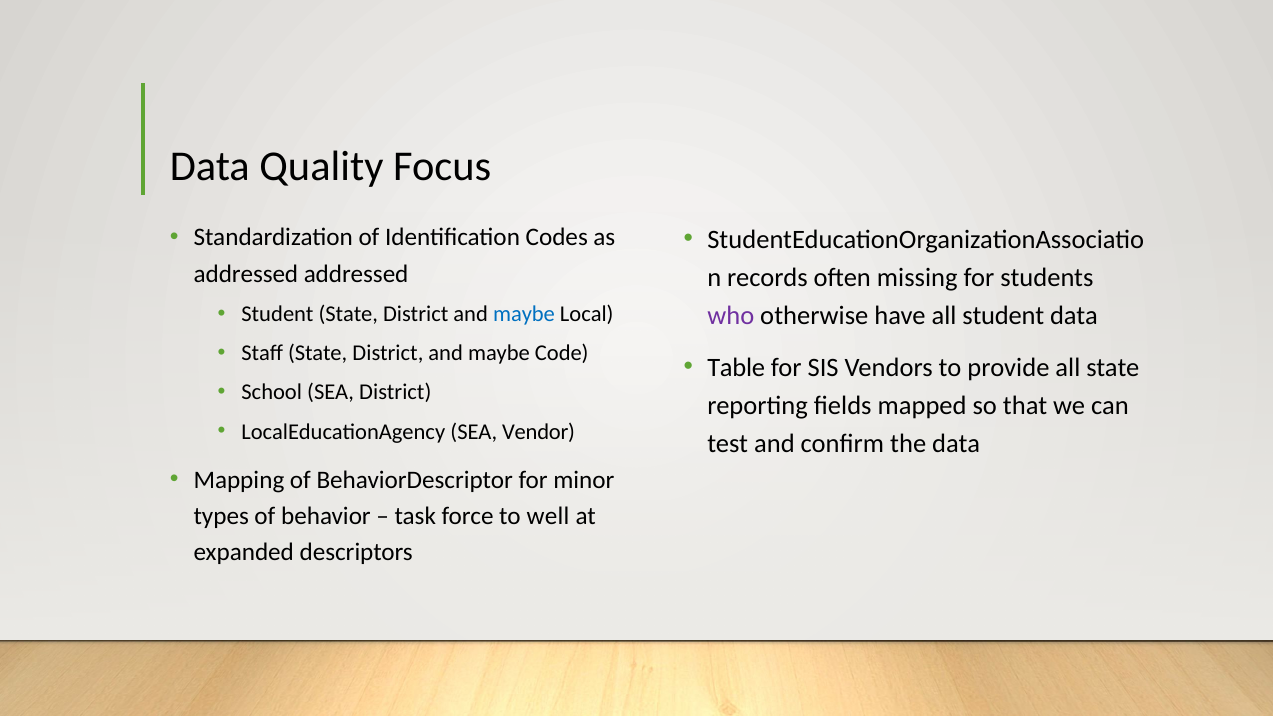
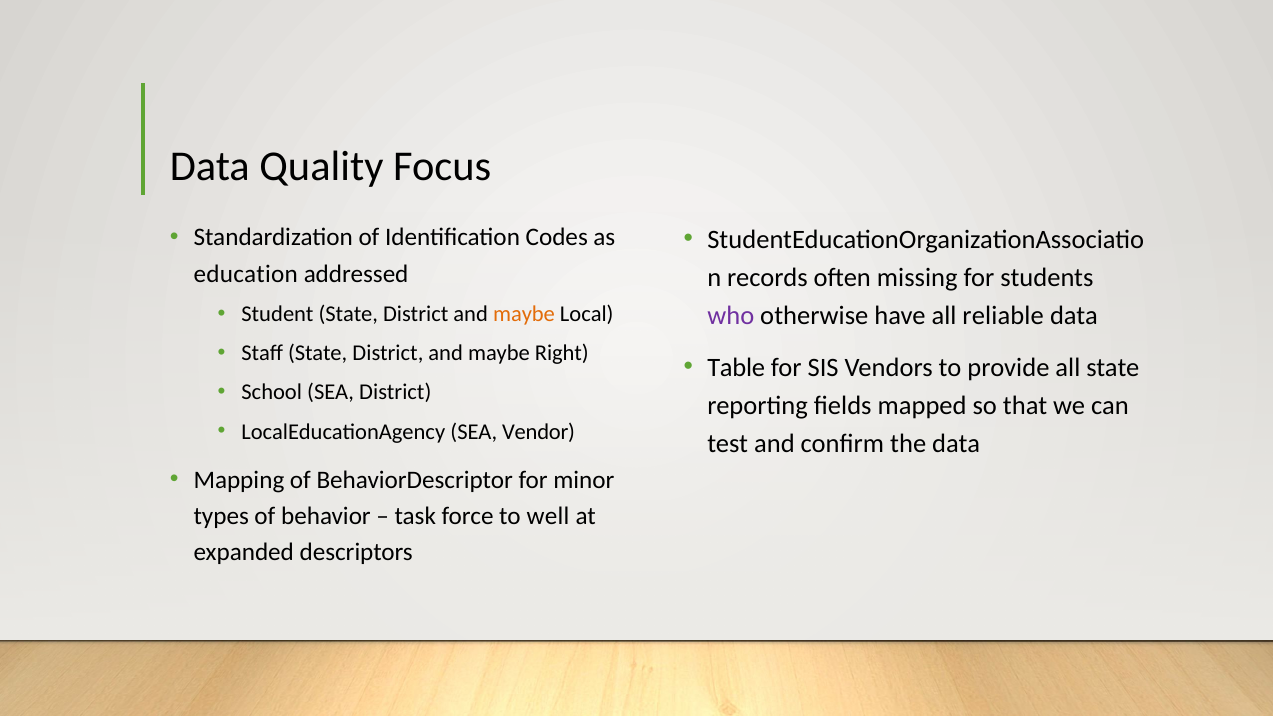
addressed: addressed -> education (246, 274)
maybe colour: blue -> orange (524, 314)
all student: student -> reliable (1003, 316)
Code: Code -> Right (562, 353)
